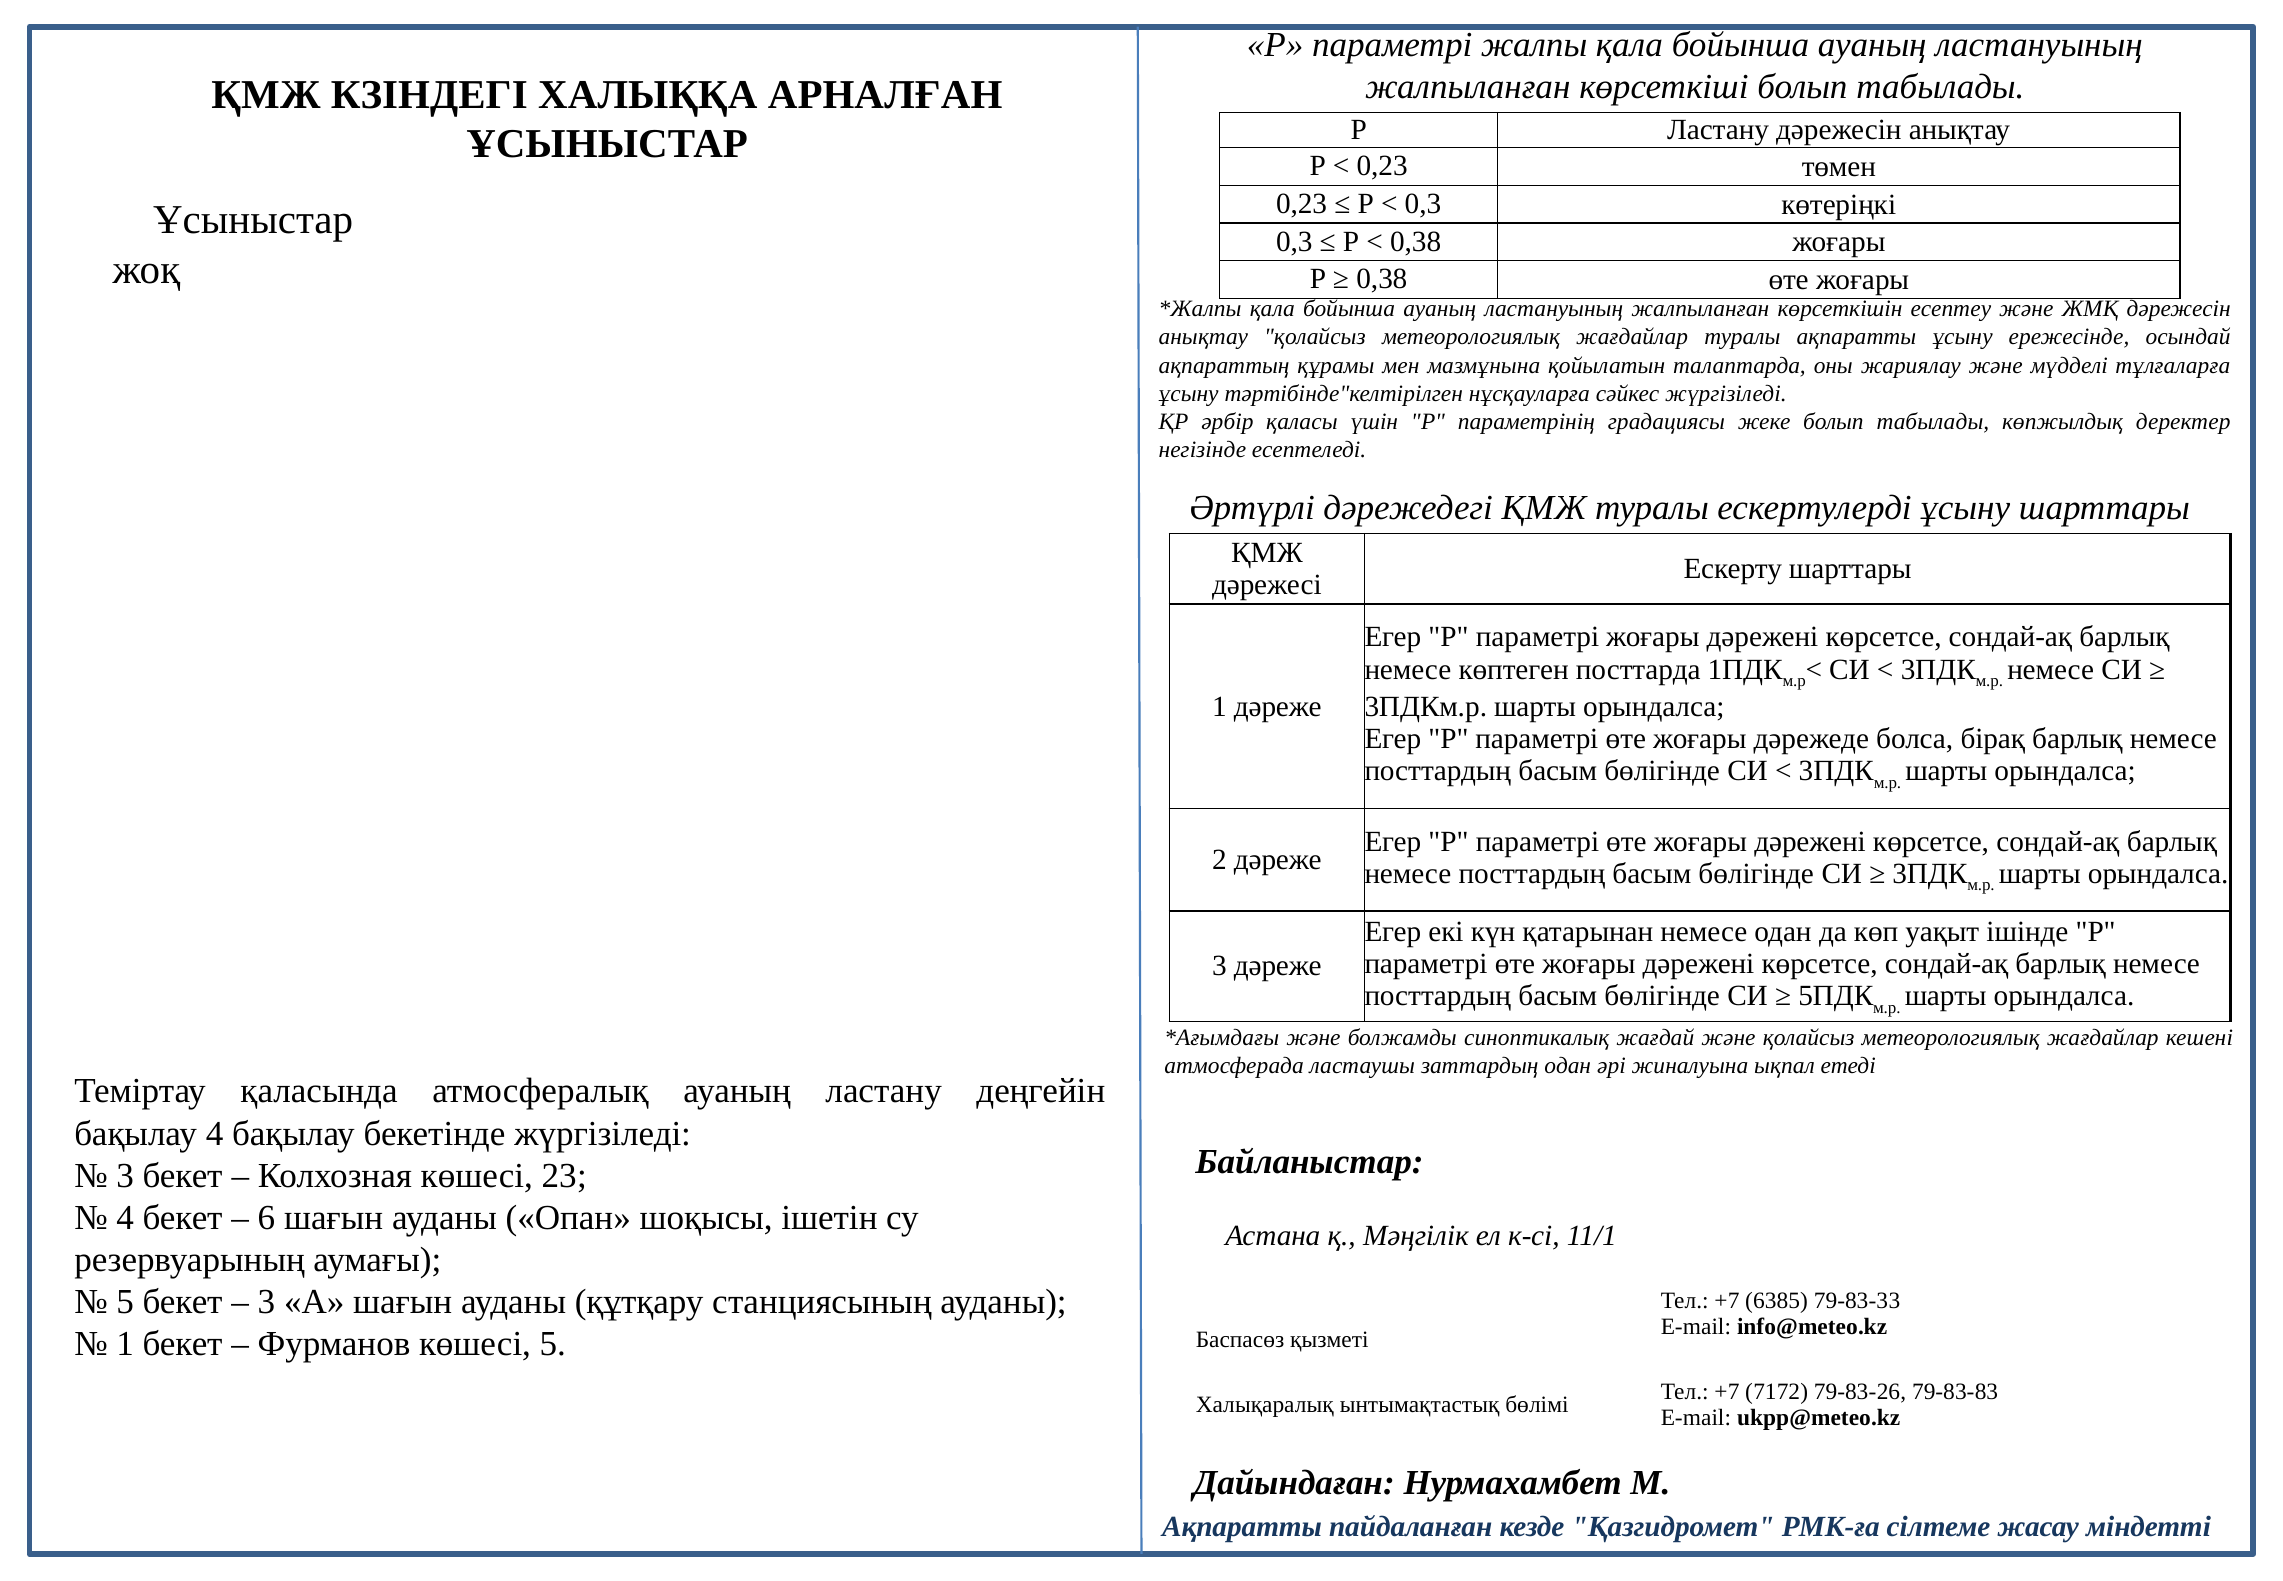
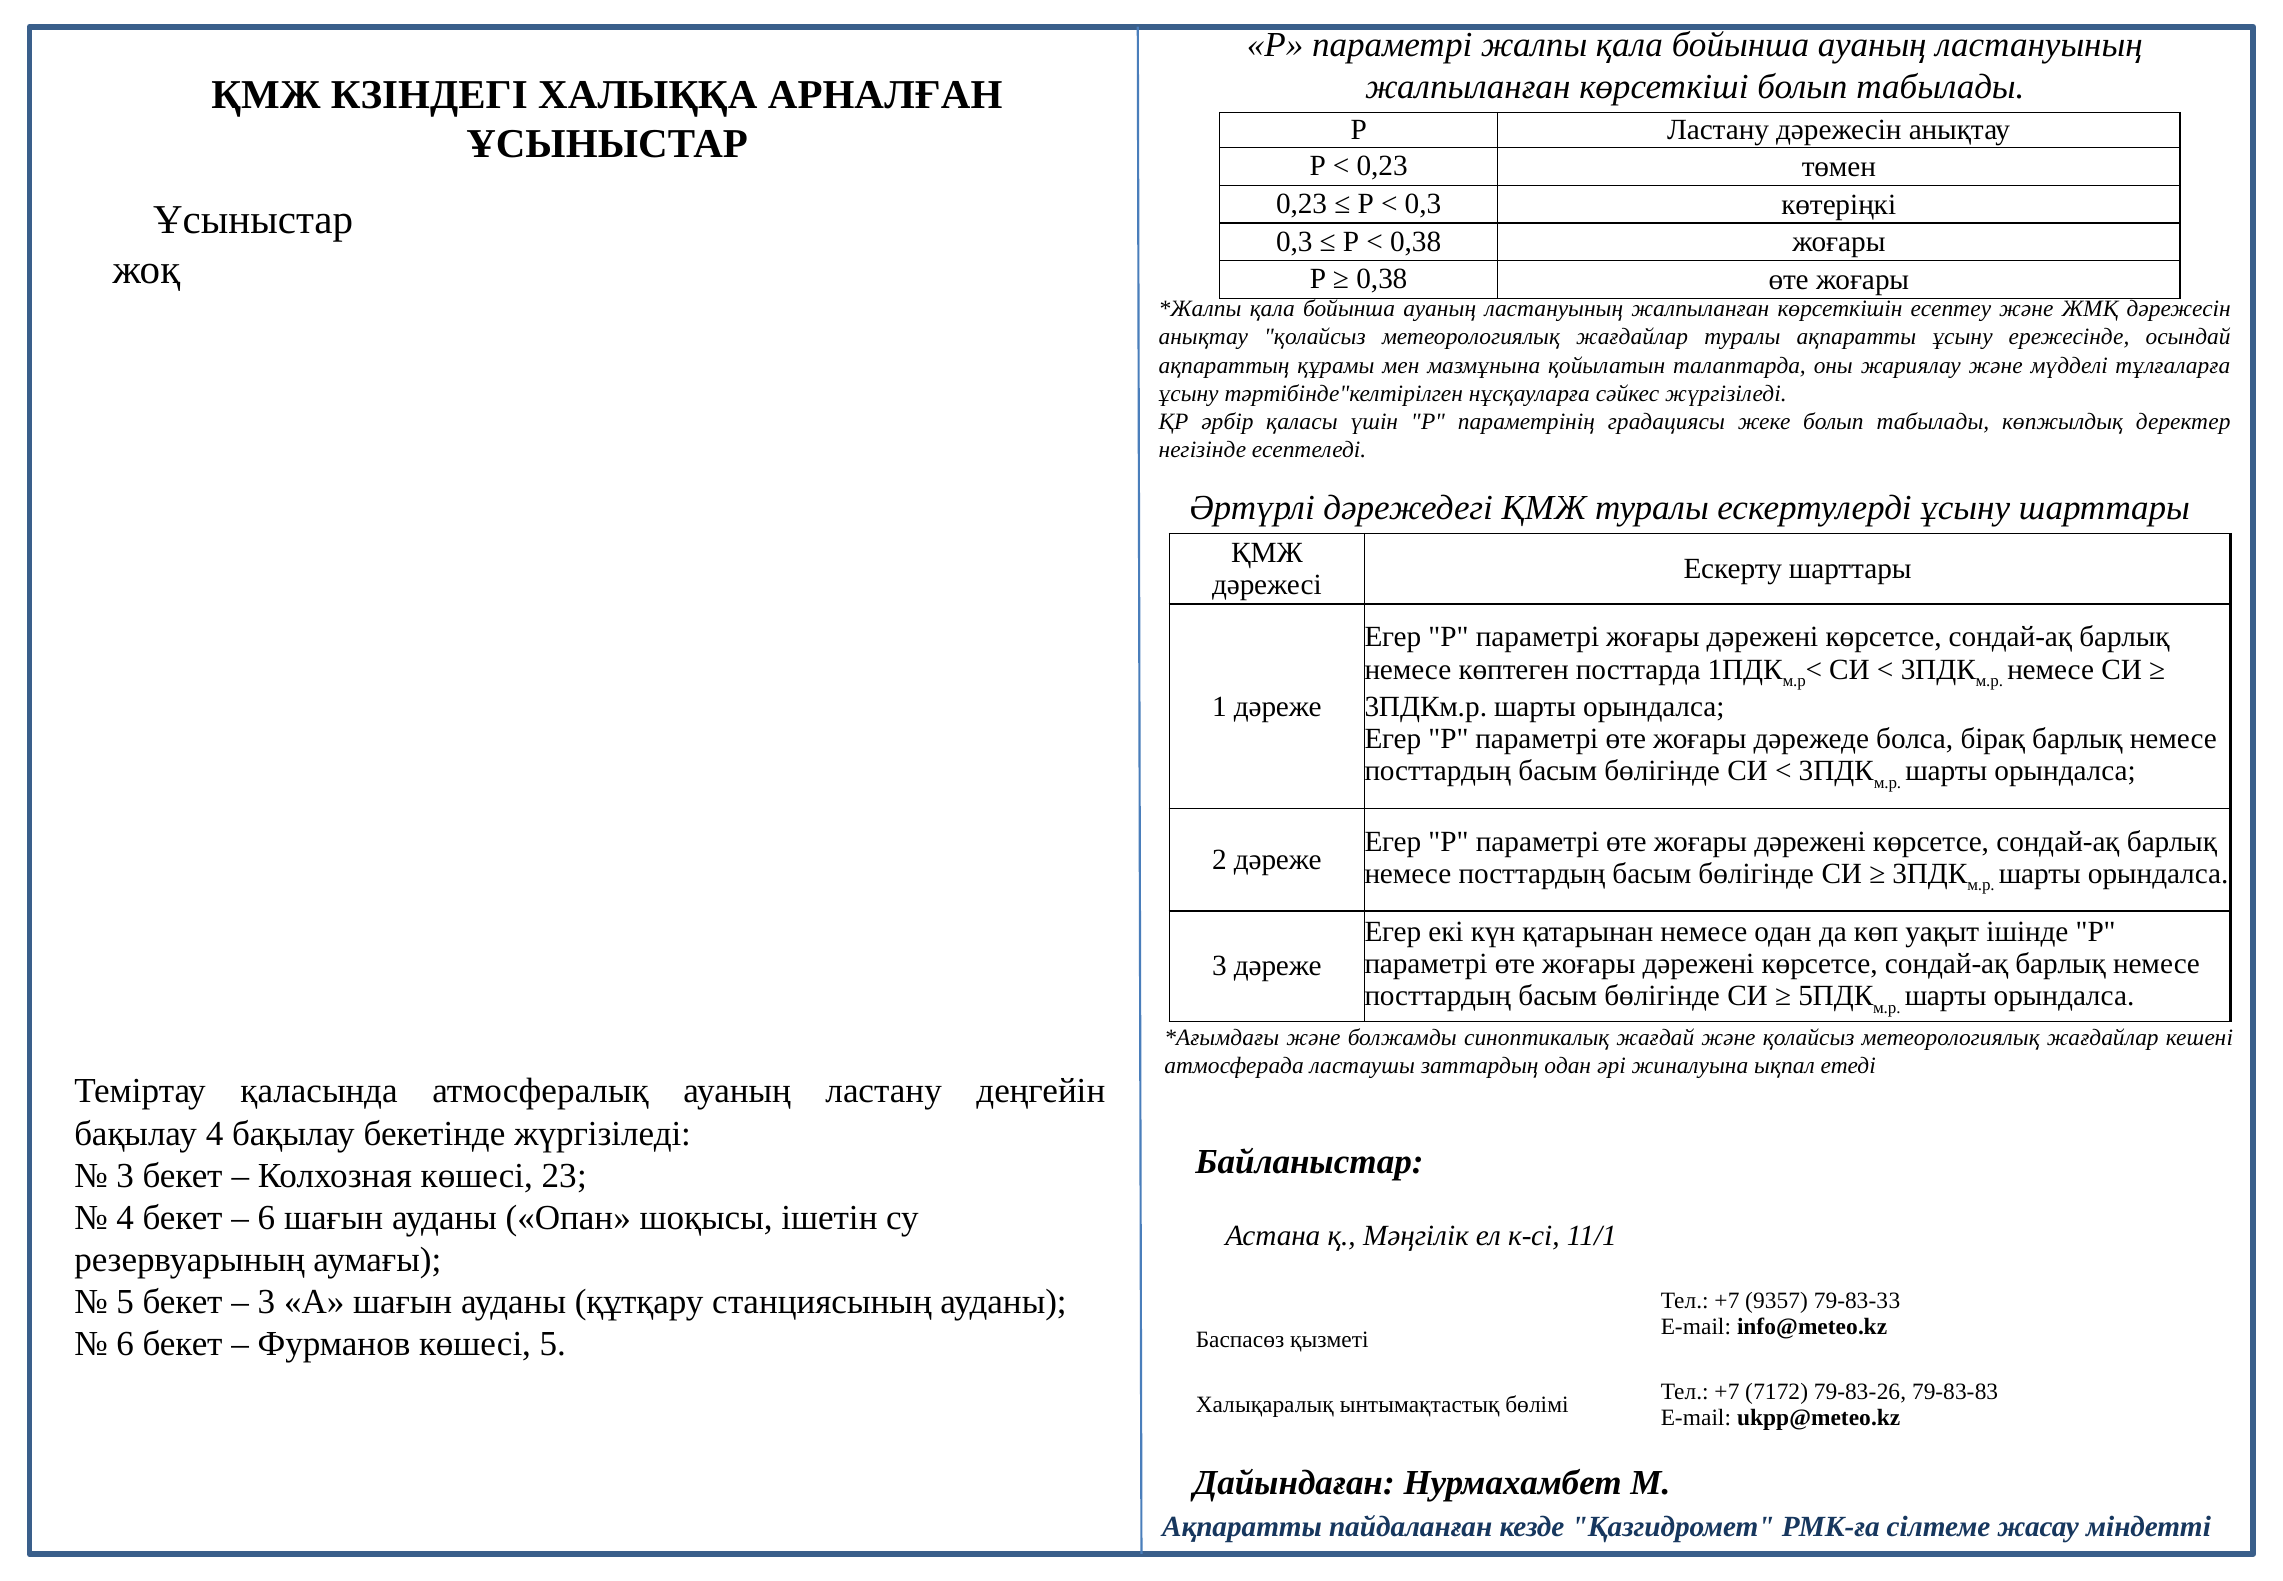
6385: 6385 -> 9357 (1777, 1300)
1: 1 -> 6 (125, 1344)
